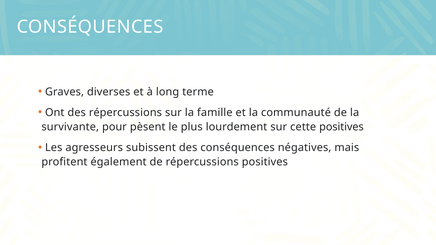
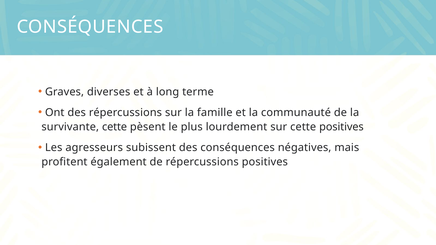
survivante pour: pour -> cette (115, 127)
